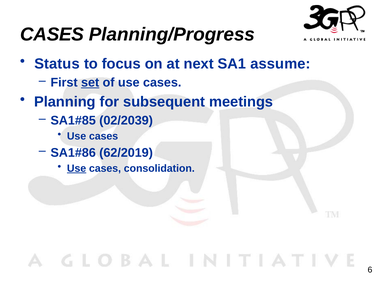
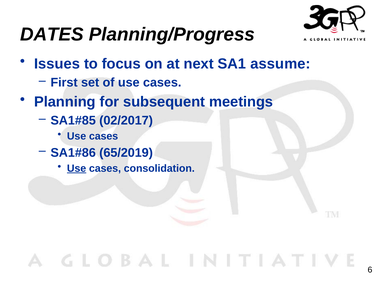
CASES: CASES -> DATES (52, 34)
Status: Status -> Issues (57, 64)
set underline: present -> none (90, 82)
02/2039: 02/2039 -> 02/2017 (126, 120)
62/2019: 62/2019 -> 65/2019 (126, 153)
